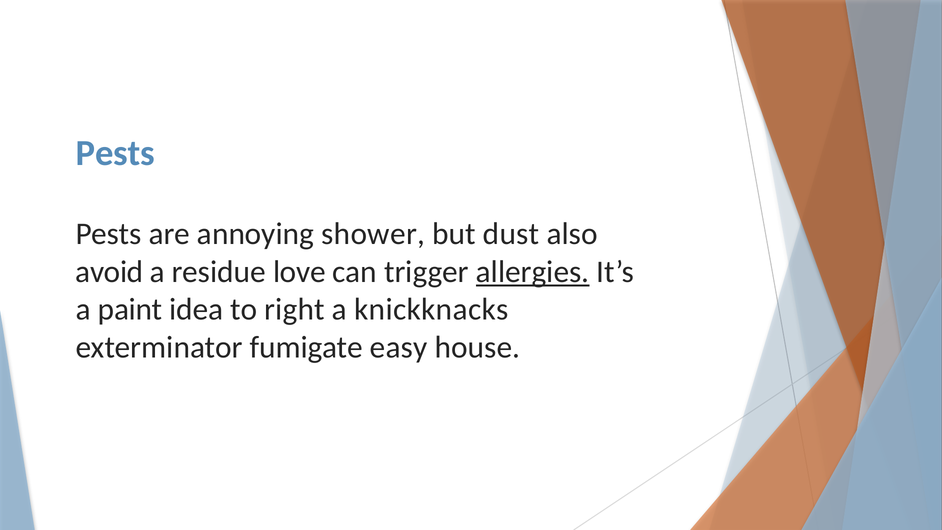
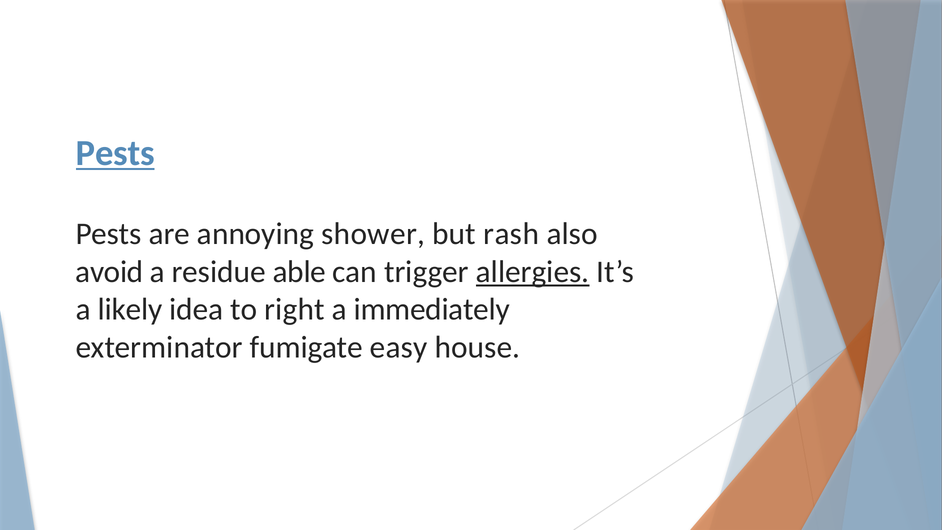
Pests underline: none -> present (115, 153)
dust: dust -> rash (511, 234)
love: love -> able (299, 272)
paint: paint -> likely (130, 309)
knickknacks: knickknacks -> immediately (432, 309)
